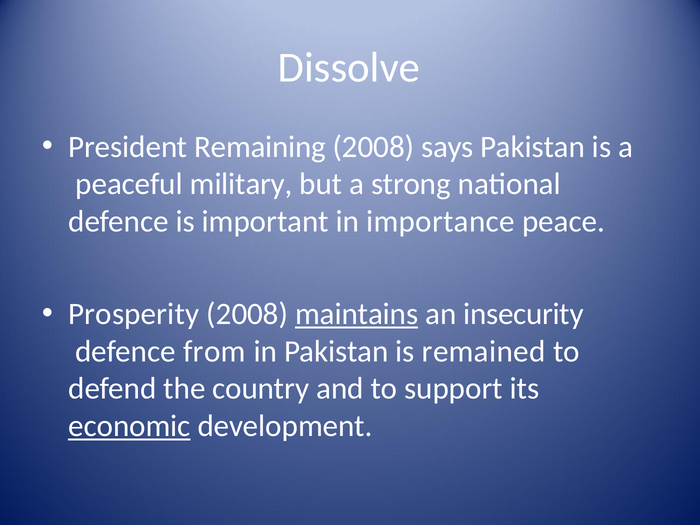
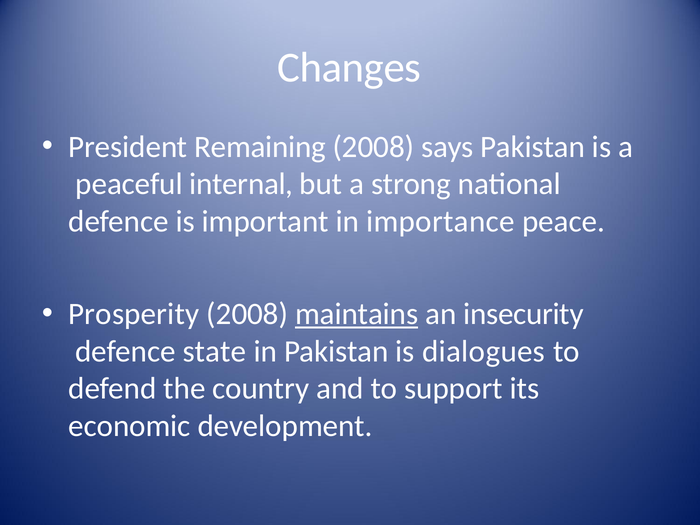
Dissolve: Dissolve -> Changes (349, 68)
military: military -> internal (241, 184)
from: from -> state (215, 351)
remained: remained -> dialogues (484, 351)
economic underline: present -> none (129, 426)
